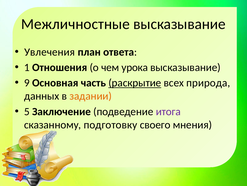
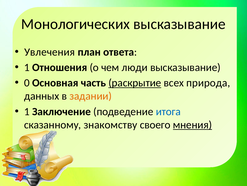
Межличностные: Межличностные -> Монологических (76, 24)
урока: урока -> люди (135, 67)
9: 9 -> 0 (27, 83)
5: 5 -> 1 (27, 111)
итога colour: purple -> blue (168, 111)
подготовку: подготовку -> знакомству (110, 124)
мнения underline: none -> present (192, 124)
